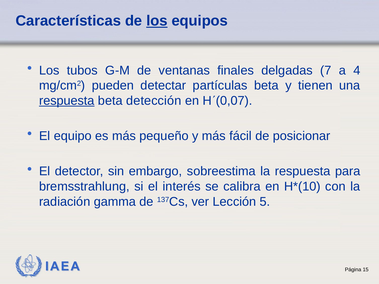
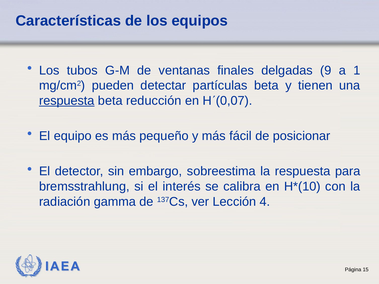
los underline: present -> none (157, 21)
7: 7 -> 9 (326, 70)
4: 4 -> 1 (357, 70)
detección: detección -> reducción (154, 101)
5: 5 -> 4 (265, 202)
